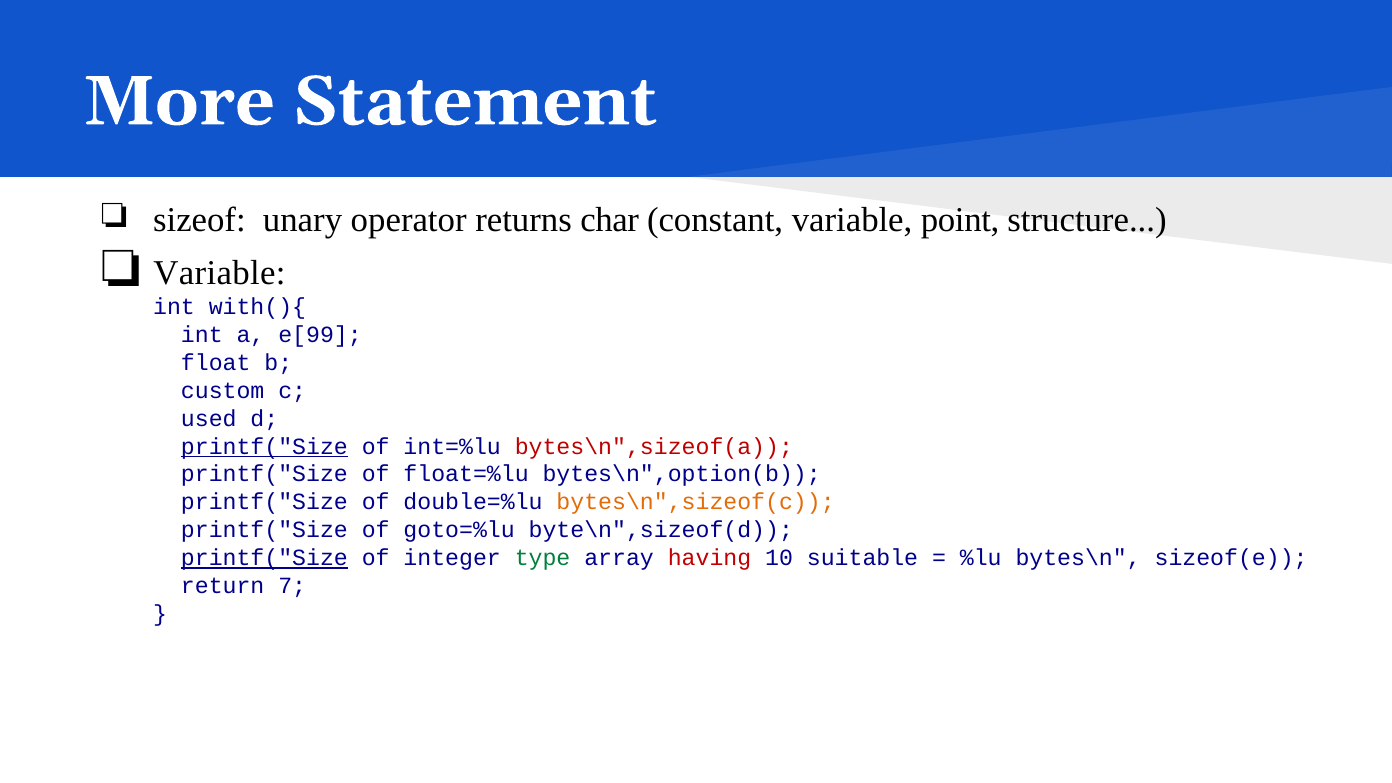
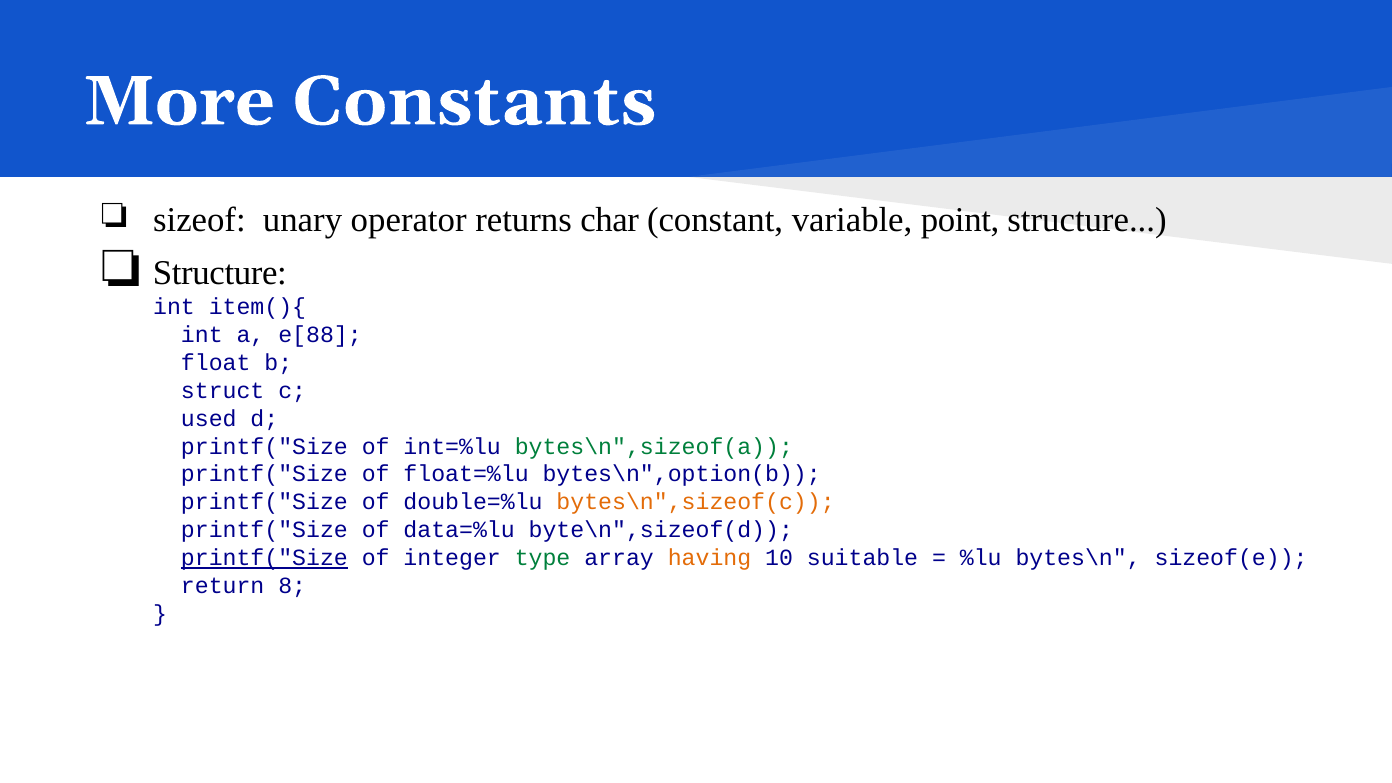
Statement: Statement -> Constants (474, 101)
Variable: Variable -> Structure (220, 273)
with(){: with(){ -> item(){ (257, 307)
e[99: e[99 -> e[88 (320, 335)
custom: custom -> struct (223, 391)
printf("Size underline: present -> none (264, 447)
bytes\n",sizeof(a colour: red -> green (654, 447)
goto=%lu: goto=%lu -> data=%lu (459, 530)
having colour: red -> orange (710, 558)
7: 7 -> 8 (292, 586)
